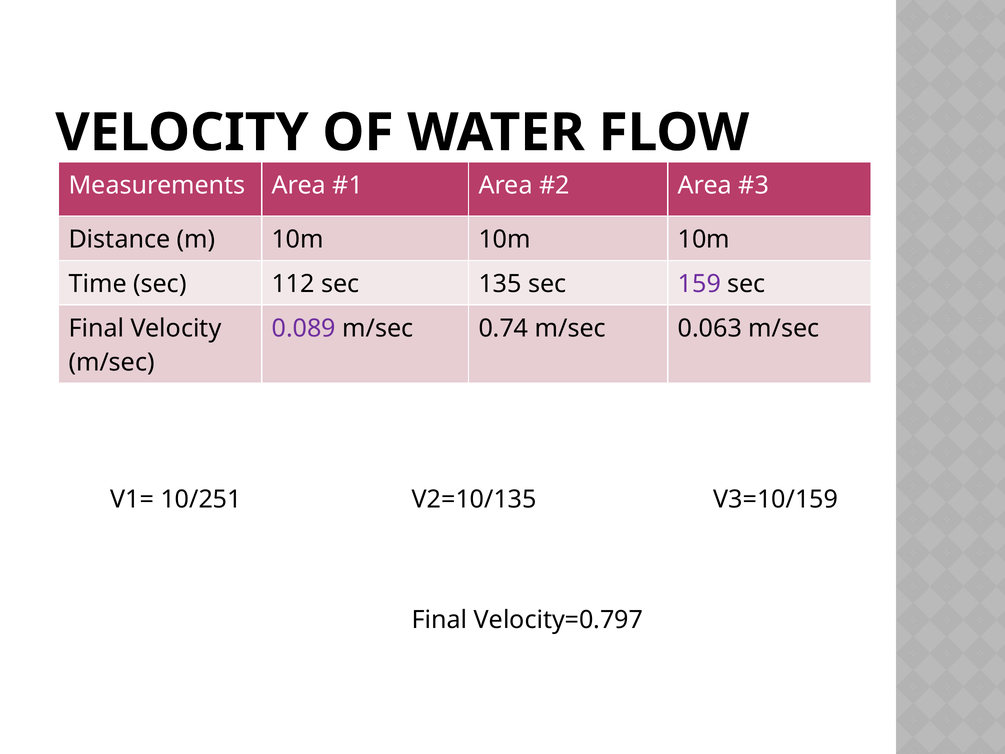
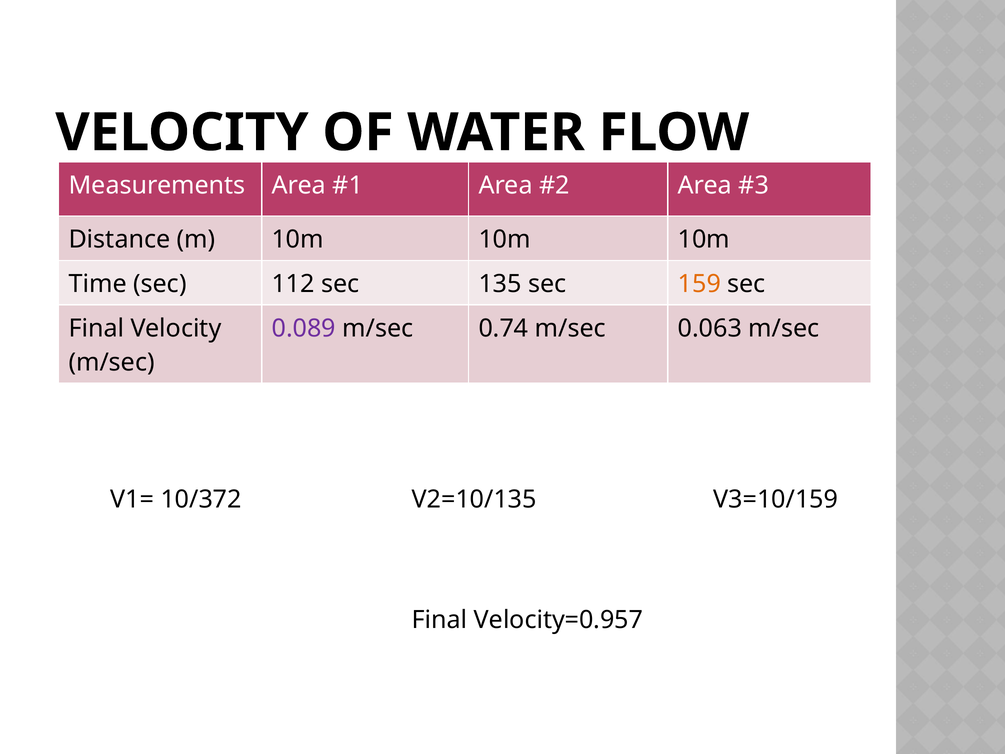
159 colour: purple -> orange (699, 284)
10/251: 10/251 -> 10/372 (201, 499)
Velocity=0.797: Velocity=0.797 -> Velocity=0.957 (559, 620)
